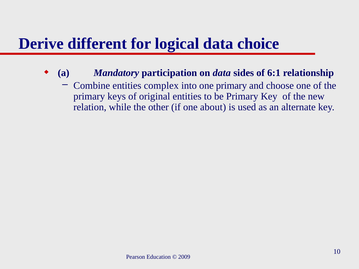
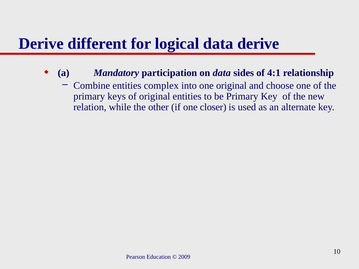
data choice: choice -> derive (258, 44)
6:1: 6:1 -> 4:1 (274, 73)
one primary: primary -> original (231, 86)
about: about -> closer (213, 107)
